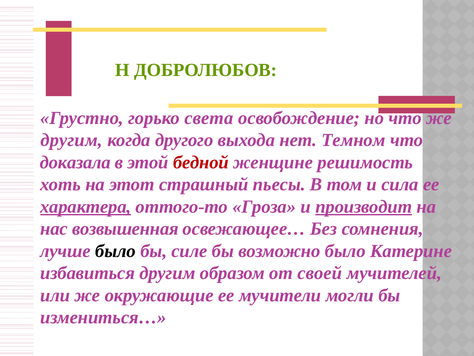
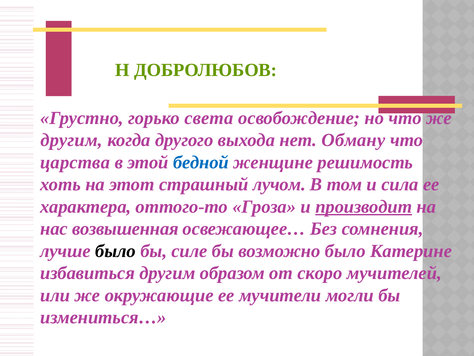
Темном: Темном -> Обману (353, 140)
доказала: доказала -> царства (75, 162)
бедной colour: red -> blue (201, 162)
пьесы: пьесы -> лучом (279, 184)
характера underline: present -> none (86, 206)
своей: своей -> скоро (320, 273)
